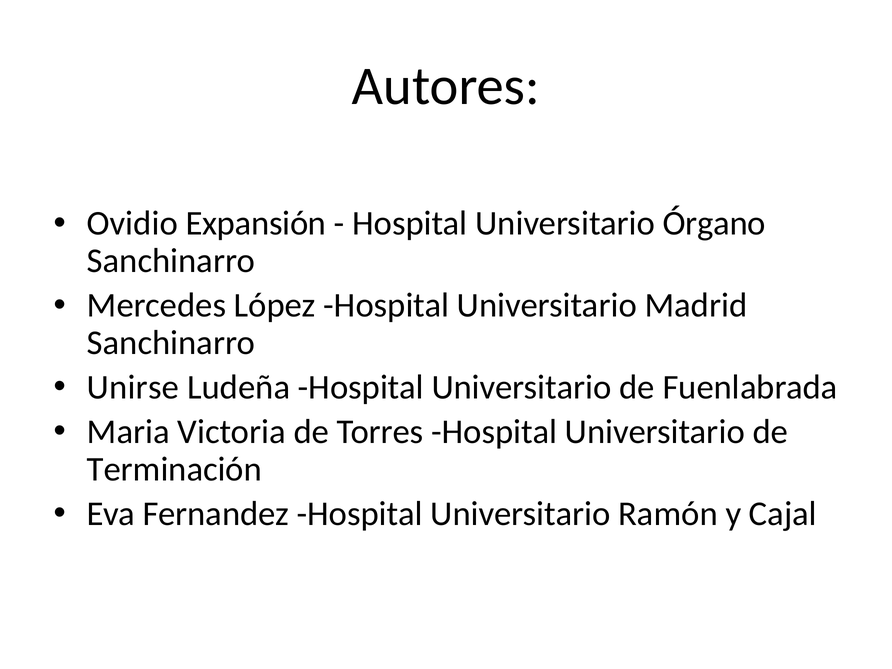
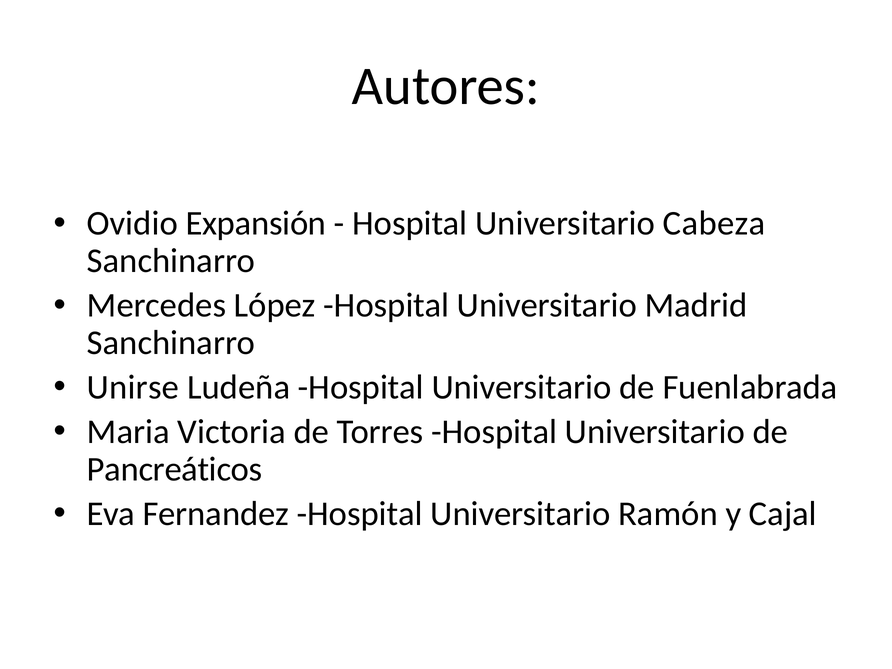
Órgano: Órgano -> Cabeza (714, 224)
Terminación: Terminación -> Pancreáticos (175, 469)
